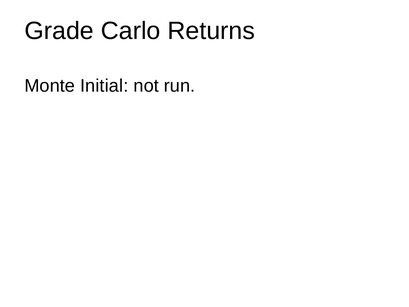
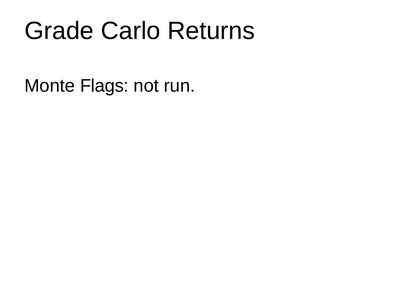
Initial: Initial -> Flags (104, 86)
